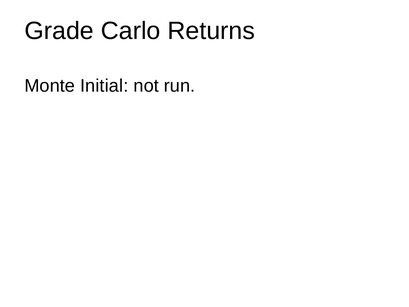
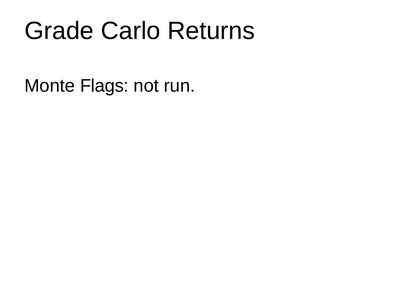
Initial: Initial -> Flags (104, 86)
